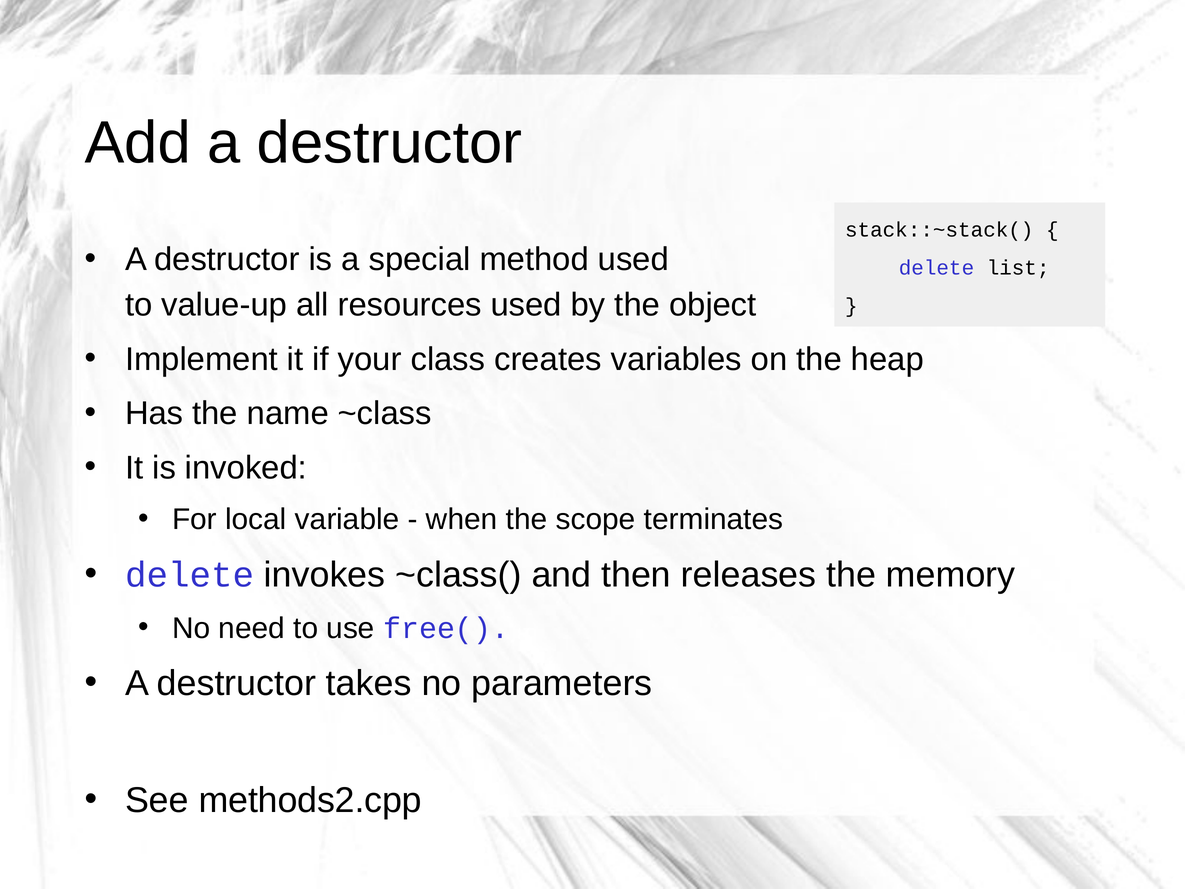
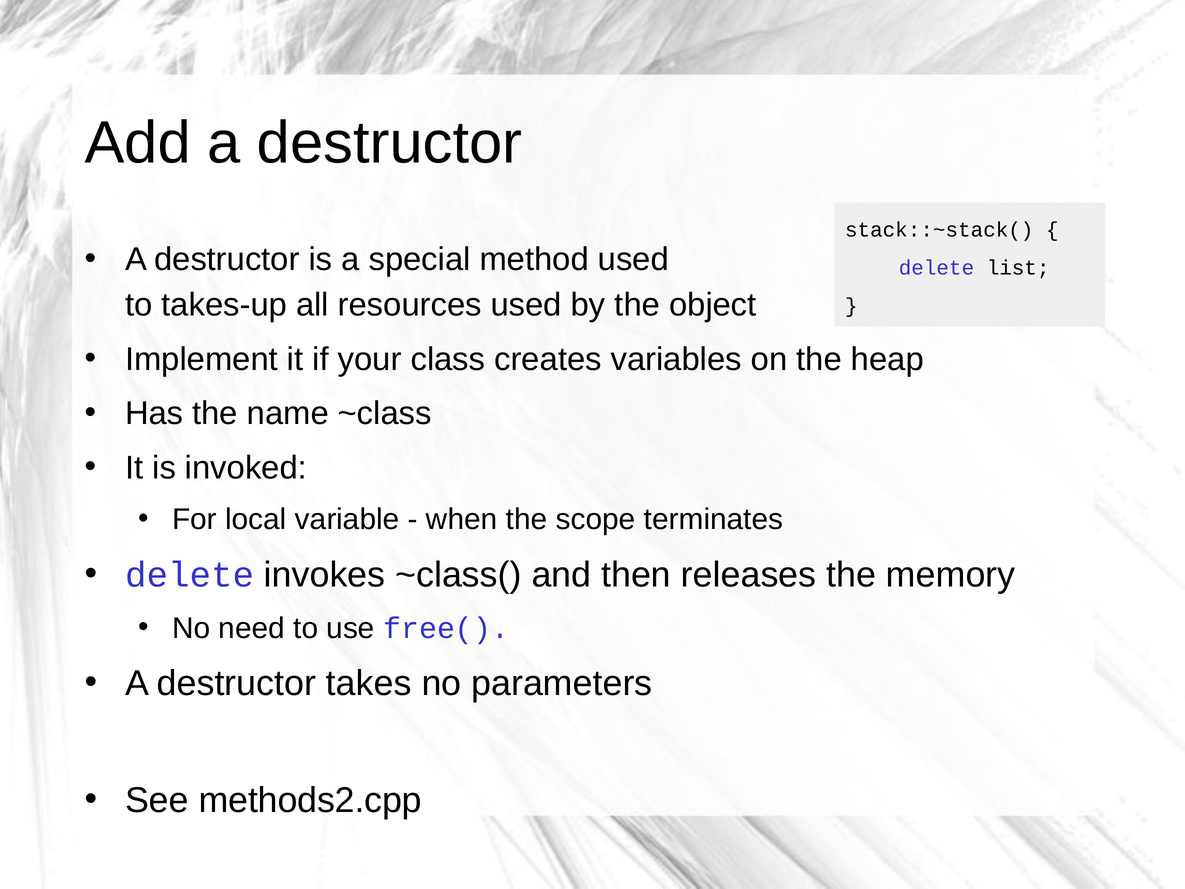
value-up: value-up -> takes-up (224, 305)
